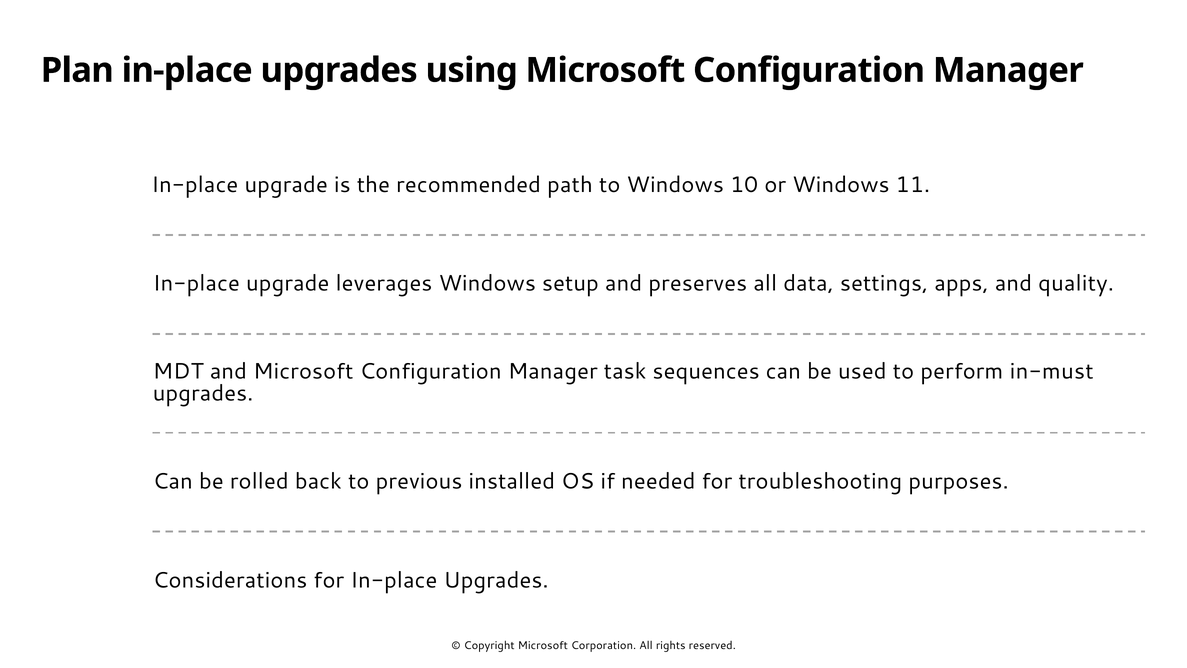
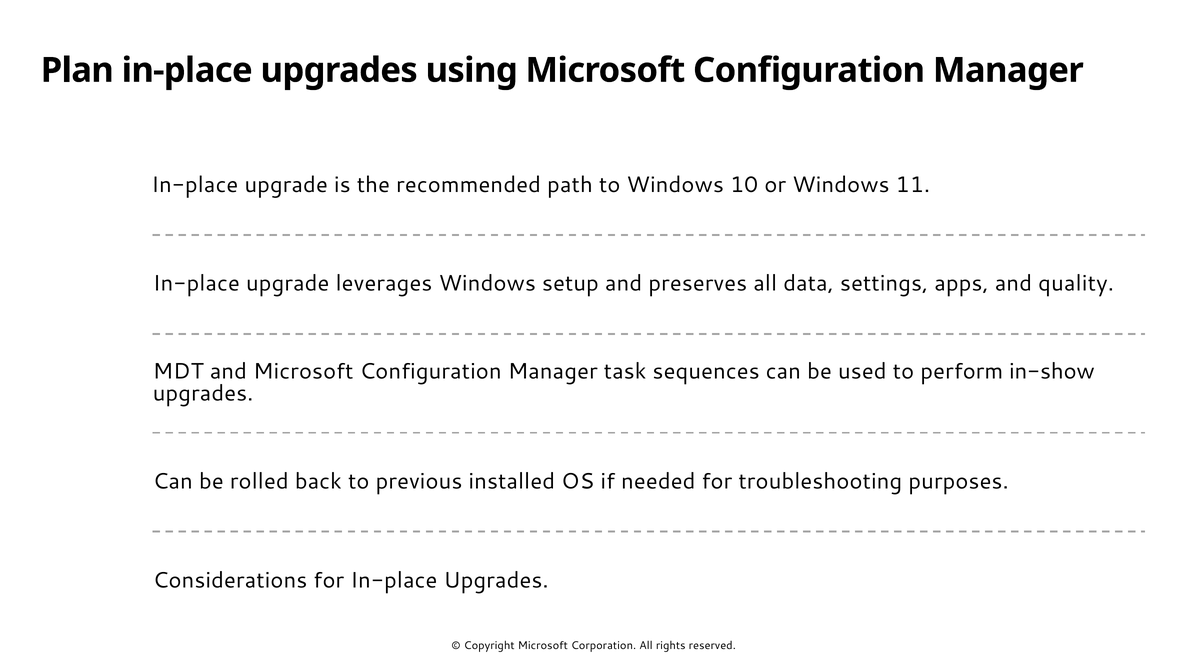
in-must: in-must -> in-show (1052, 371)
